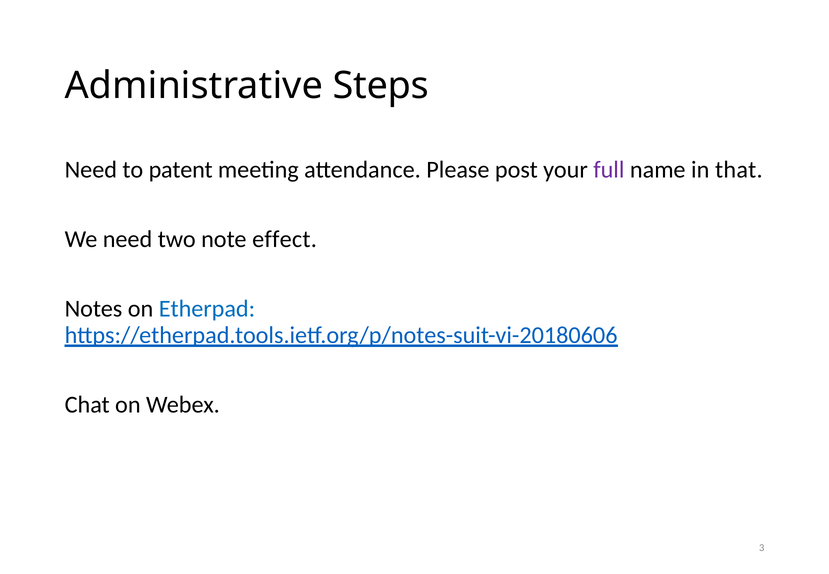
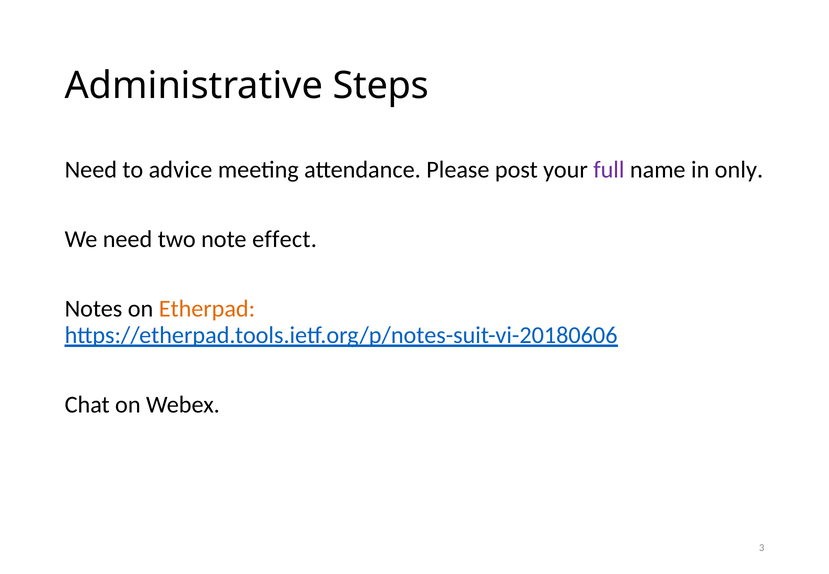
patent: patent -> advice (180, 170)
that: that -> only (739, 170)
Etherpad colour: blue -> orange (207, 309)
